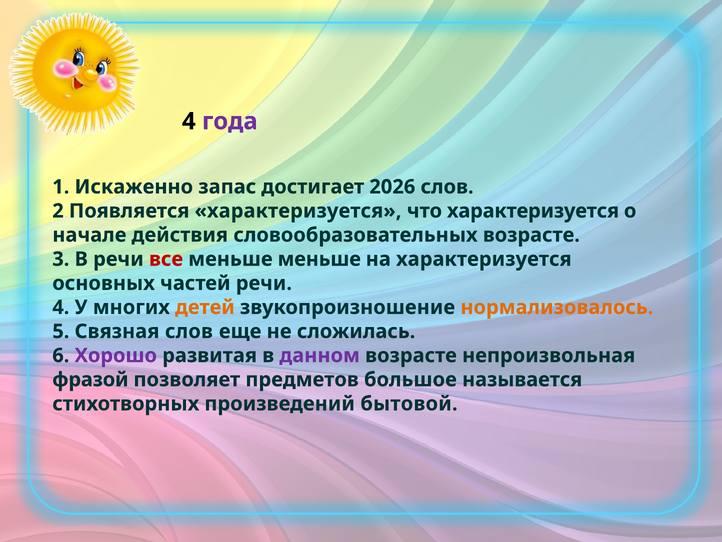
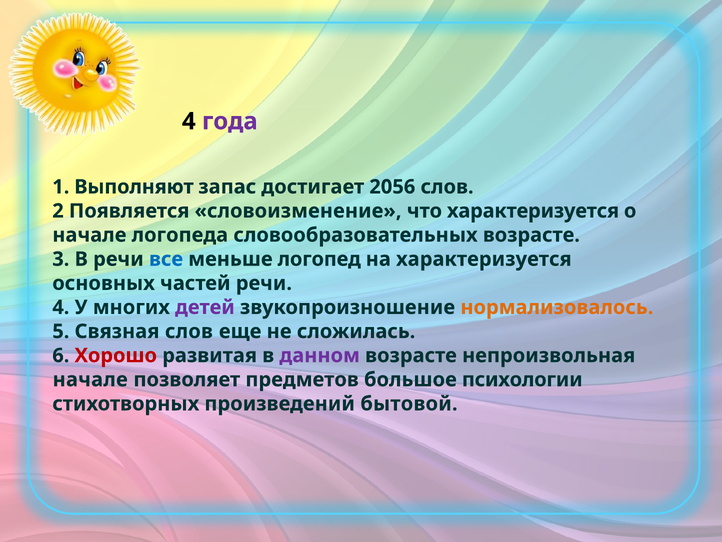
Искаженно: Искаженно -> Выполняют (134, 187)
2026: 2026 -> 2056 (392, 187)
Появляется характеризуется: характеризуется -> словоизменение (298, 211)
действия: действия -> логопеда (180, 235)
все colour: red -> blue (166, 259)
меньше меньше: меньше -> логопед (319, 259)
детей colour: orange -> purple (205, 307)
Хорошо colour: purple -> red (116, 355)
фразой: фразой -> начале (90, 379)
называется: называется -> психологии (522, 379)
